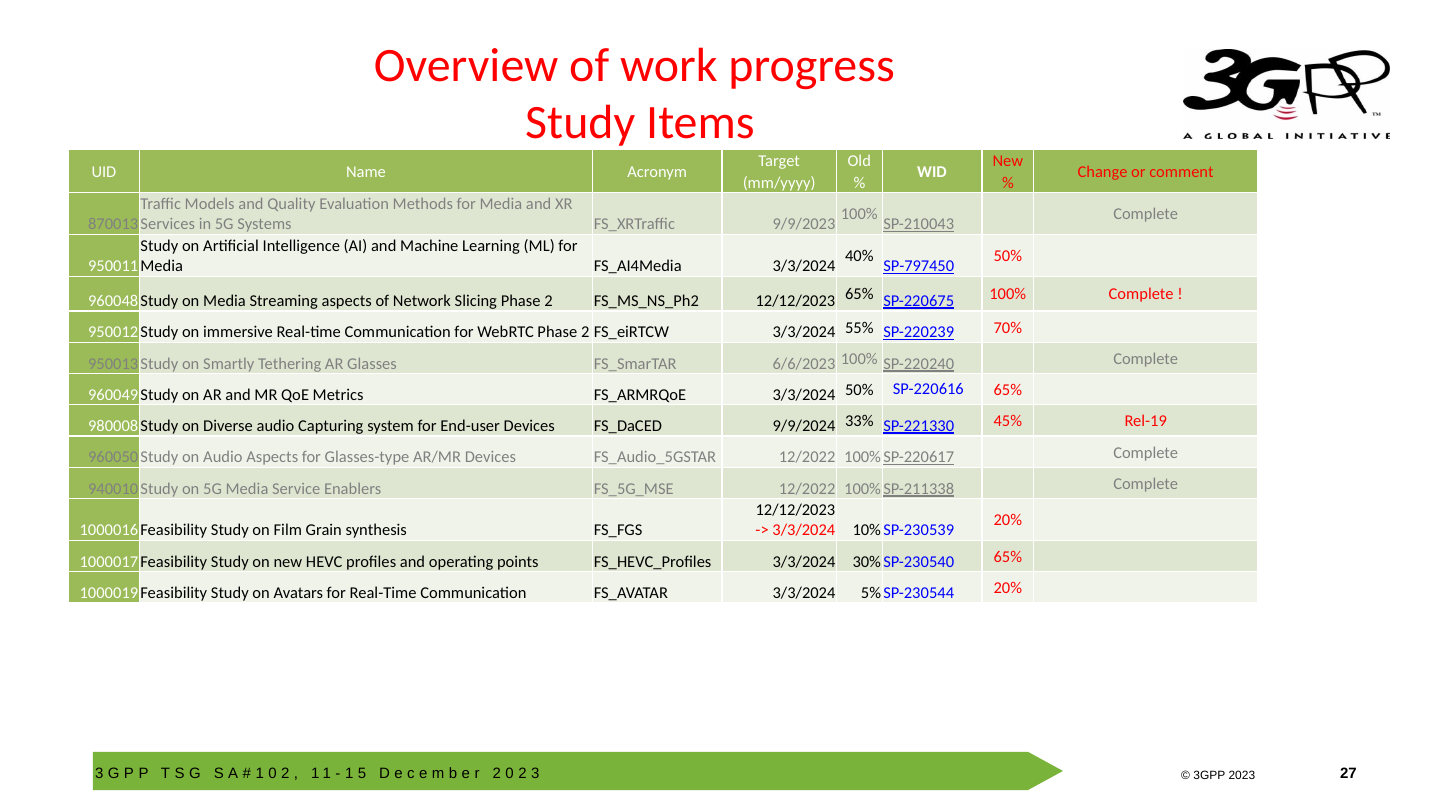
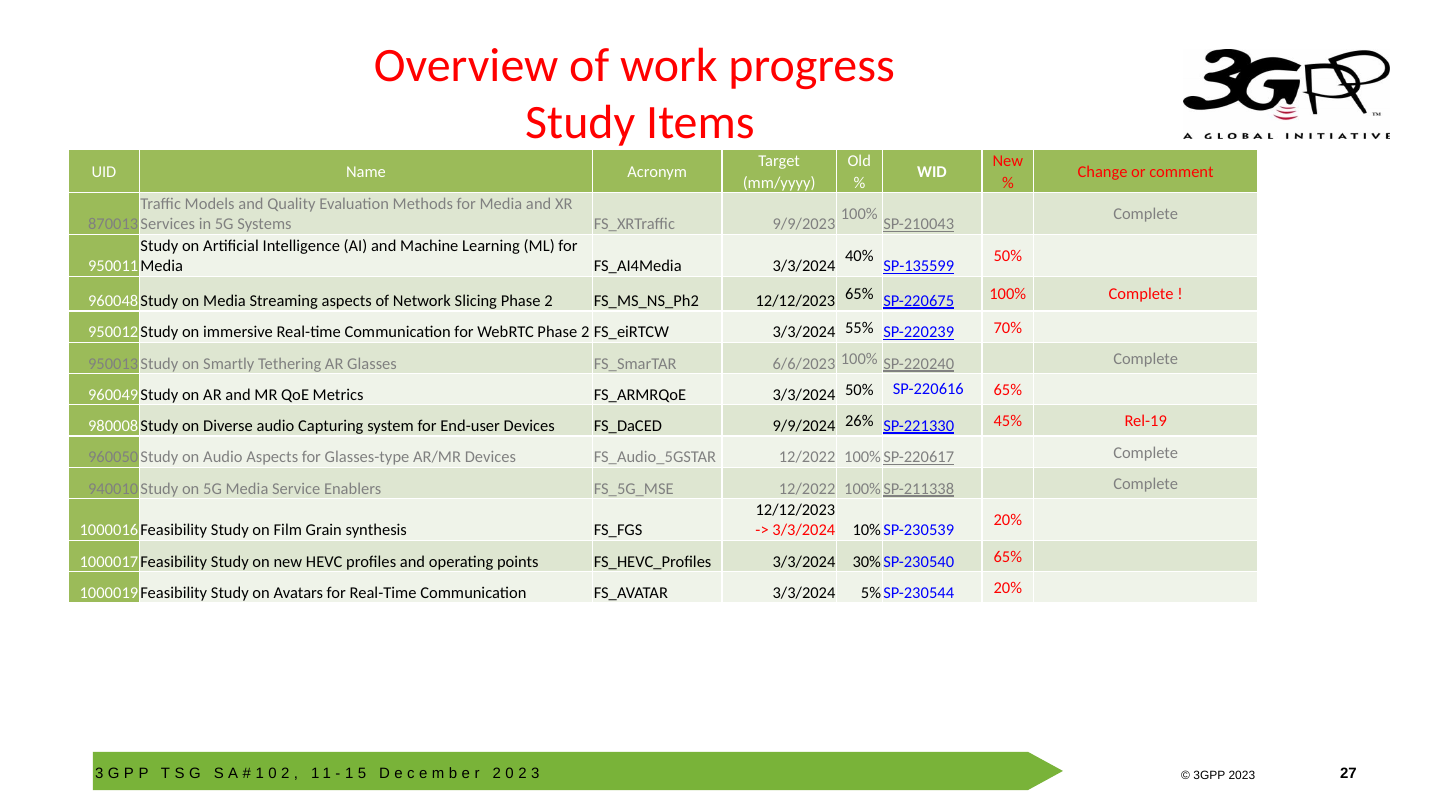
SP-797450: SP-797450 -> SP-135599 (919, 266)
33%: 33% -> 26% (859, 421)
